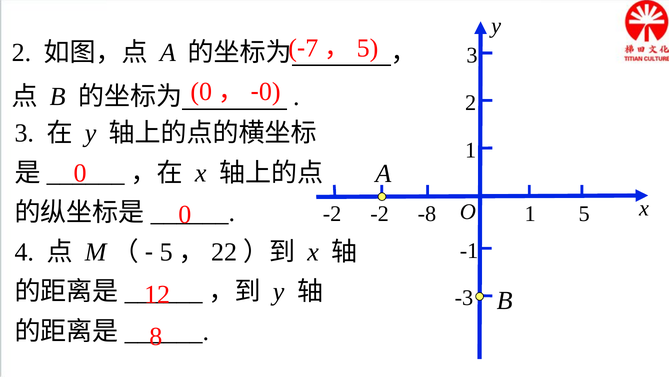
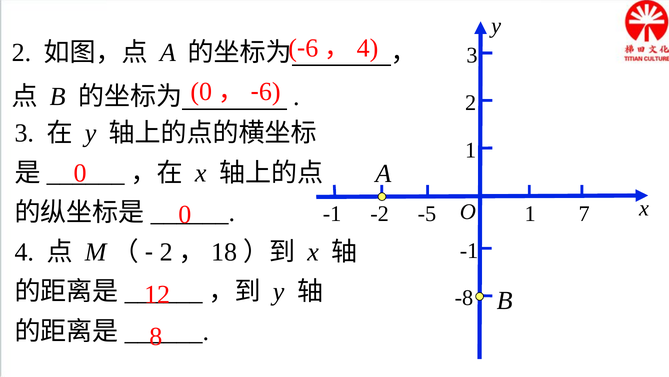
7: 7 -> 6 (312, 48)
5: 5 -> 4 (367, 48)
0: 0 -> 6 (270, 91)
-2: -2 -> -1 (332, 213)
-8: -8 -> -5 (427, 213)
1 5: 5 -> 7 (584, 213)
5: 5 -> 2 (166, 252)
22: 22 -> 18 (224, 252)
-3: -3 -> -8 (464, 298)
